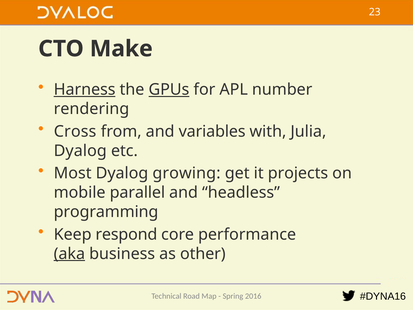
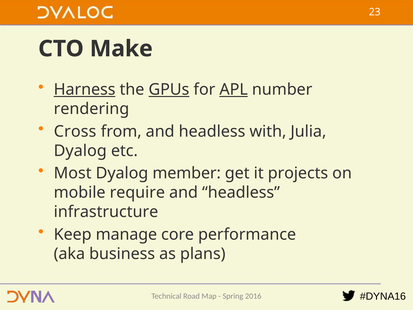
APL underline: none -> present (234, 90)
from and variables: variables -> headless (212, 131)
growing: growing -> member (187, 173)
parallel: parallel -> require (137, 192)
programming: programming -> infrastructure (106, 212)
respond: respond -> manage (126, 234)
aka underline: present -> none (69, 254)
other: other -> plans (203, 254)
